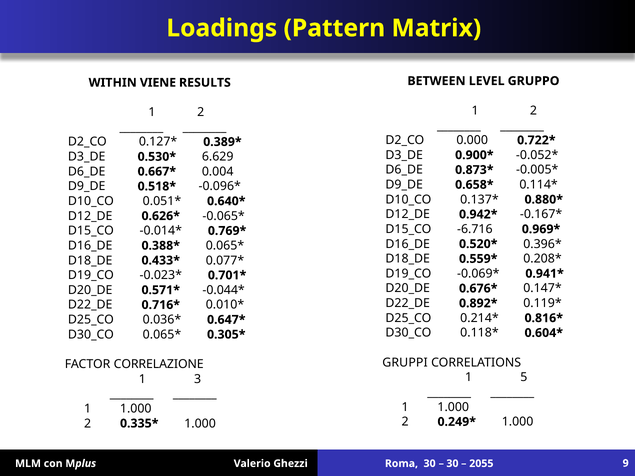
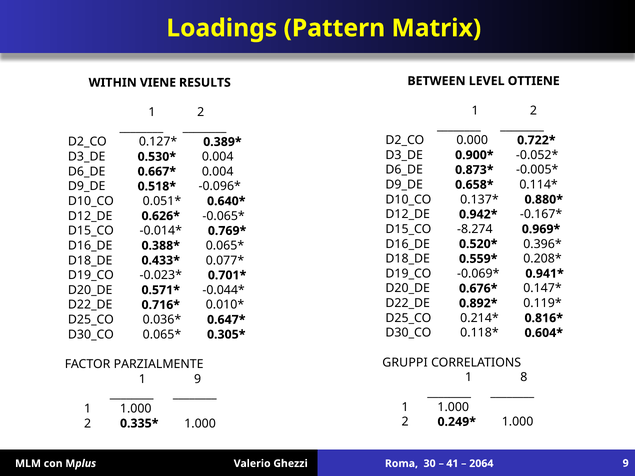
GRUPPO: GRUPPO -> OTTIENE (534, 81)
6.629: 6.629 -> 0.004 (218, 157)
-6.716: -6.716 -> -8.274 (475, 229)
CORRELAZIONE: CORRELAZIONE -> PARZIALMENTE (159, 364)
5: 5 -> 8 (524, 378)
1 3: 3 -> 9 (198, 379)
30: 30 -> 41 (452, 464)
2055: 2055 -> 2064 (481, 464)
